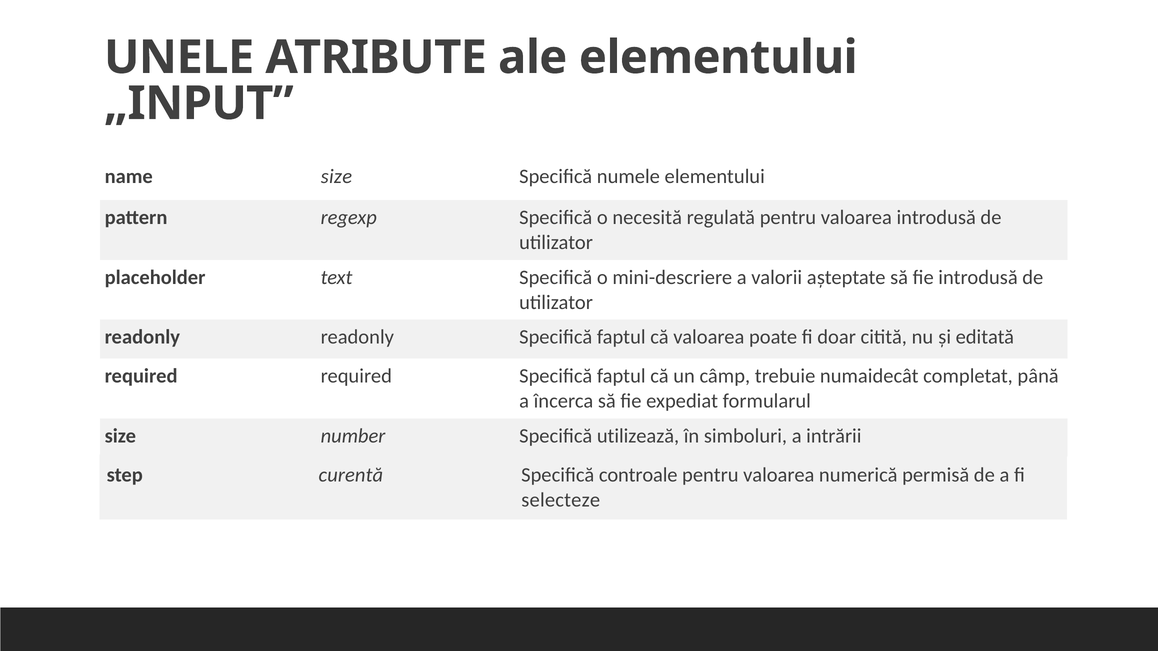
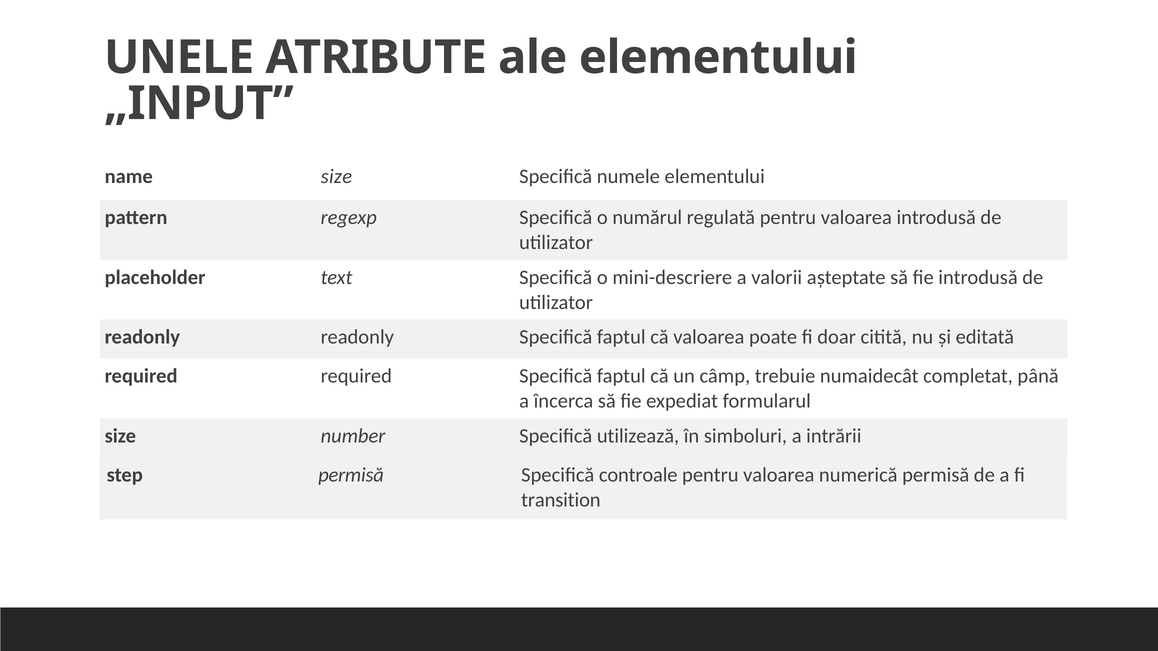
necesită: necesită -> numărul (647, 218)
step curentă: curentă -> permisă (351, 475)
selecteze: selecteze -> transition (561, 500)
